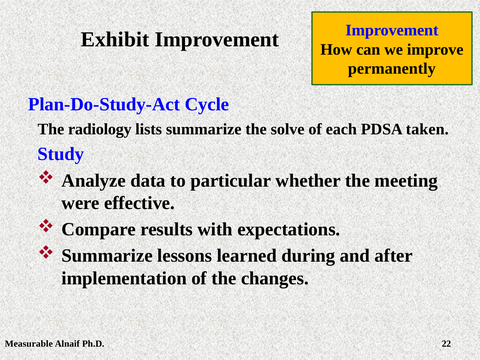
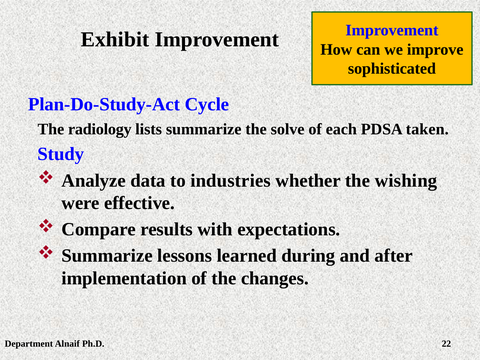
permanently: permanently -> sophisticated (392, 69)
particular: particular -> industries (231, 181)
meeting: meeting -> wishing (406, 181)
Measurable: Measurable -> Department (29, 344)
